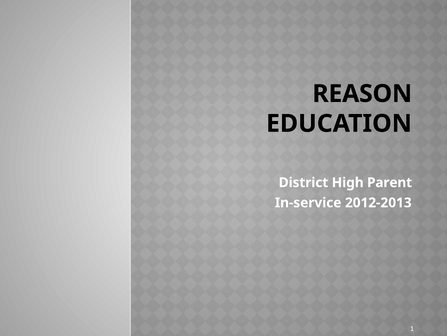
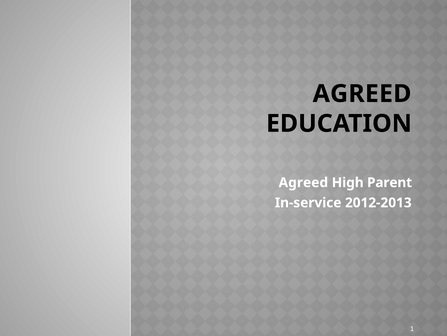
REASON: REASON -> AGREED (362, 94)
District: District -> Agreed (303, 182)
